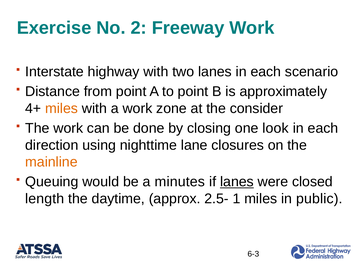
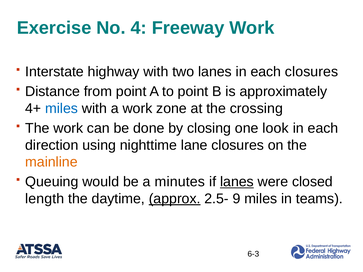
2: 2 -> 4 (139, 28)
each scenario: scenario -> closures (312, 72)
miles colour: orange -> blue (62, 108)
consider: consider -> crossing (256, 108)
approx underline: none -> present (175, 199)
1: 1 -> 9 (236, 199)
public: public -> teams (319, 199)
